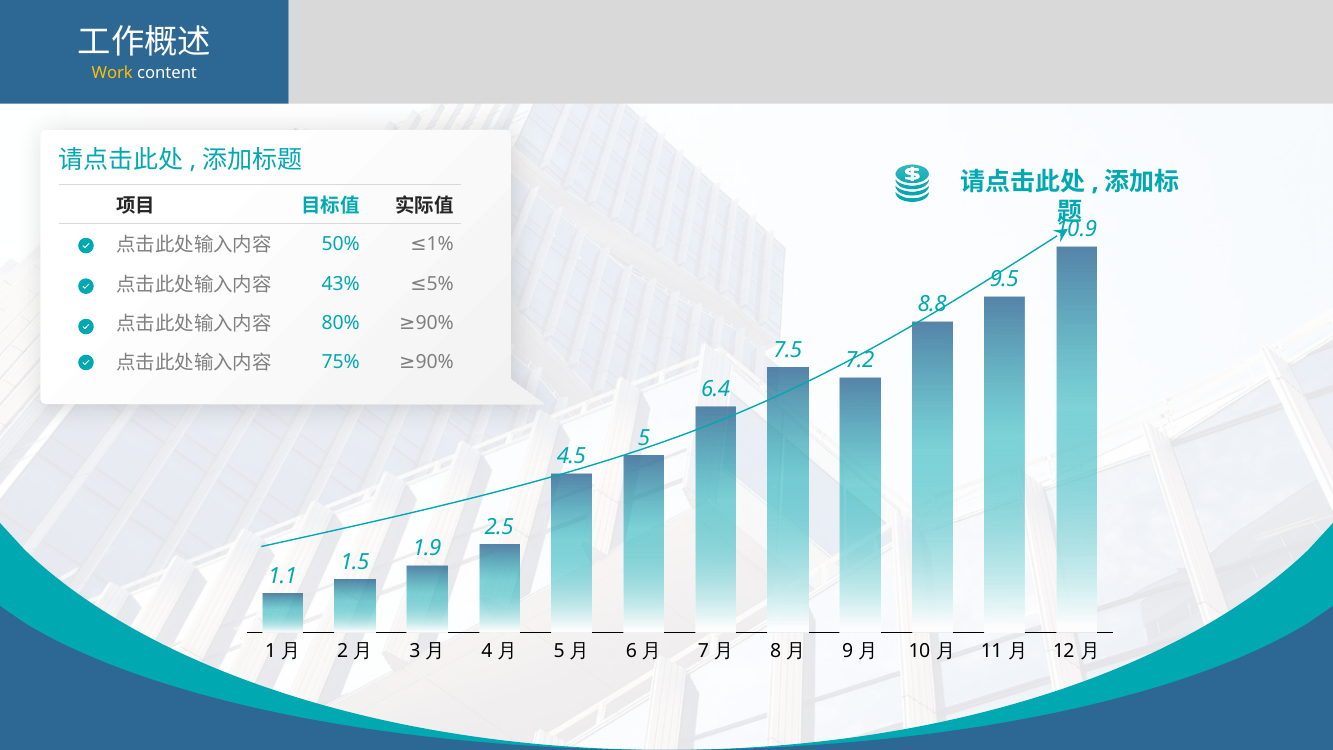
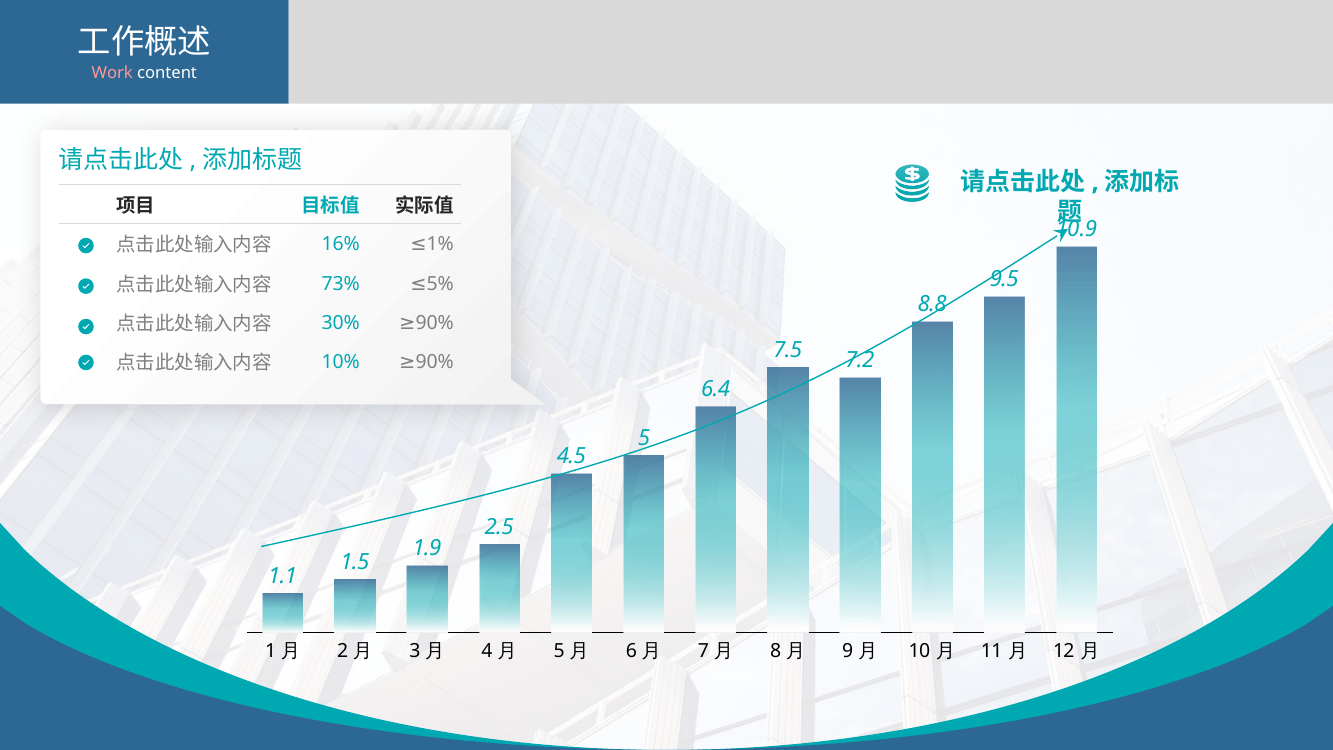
Work colour: yellow -> pink (112, 73)
50%: 50% -> 16% (341, 244)
43%: 43% -> 73% (341, 284)
80%: 80% -> 30% (341, 323)
75%: 75% -> 10% (341, 362)
